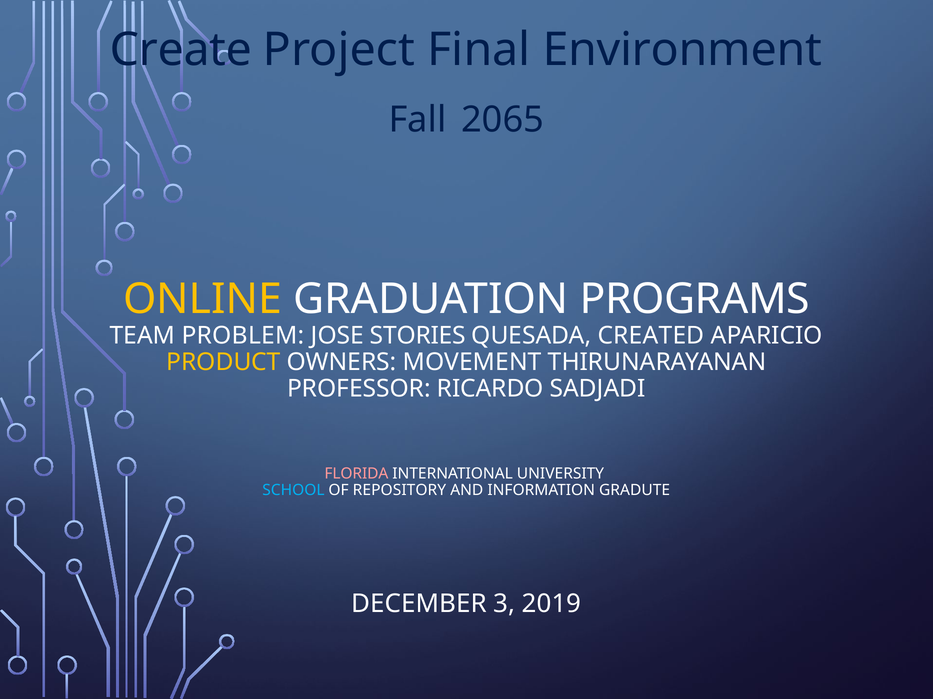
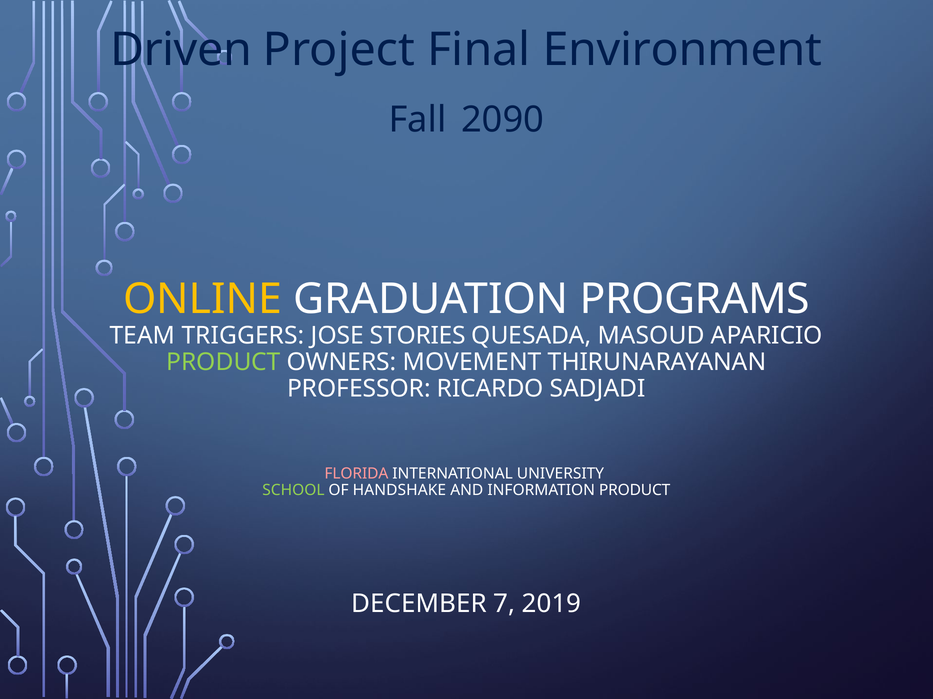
Create: Create -> Driven (181, 50)
2065: 2065 -> 2090 (503, 120)
PROBLEM: PROBLEM -> TRIGGERS (243, 336)
CREATED: CREATED -> MASOUD (651, 336)
PRODUCT colour: yellow -> light green (223, 363)
SCHOOL colour: light blue -> light green (293, 491)
REPOSITORY: REPOSITORY -> HANDSHAKE (399, 491)
INFORMATION GRADUTE: GRADUTE -> PRODUCT (635, 491)
3: 3 -> 7 (504, 604)
